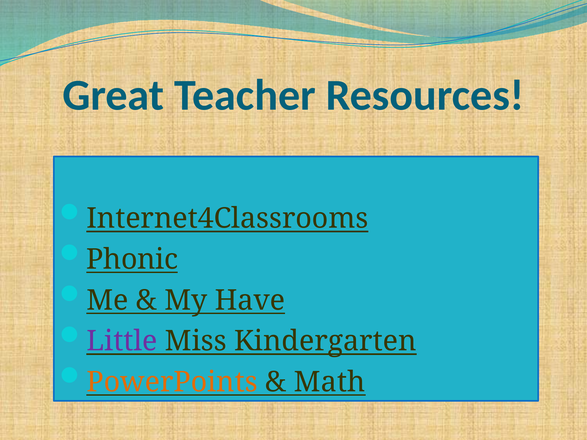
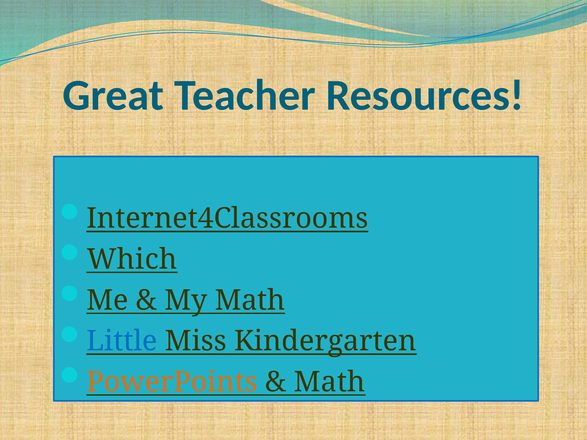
Phonic: Phonic -> Which (132, 260)
My Have: Have -> Math (250, 300)
Little colour: purple -> blue (122, 341)
